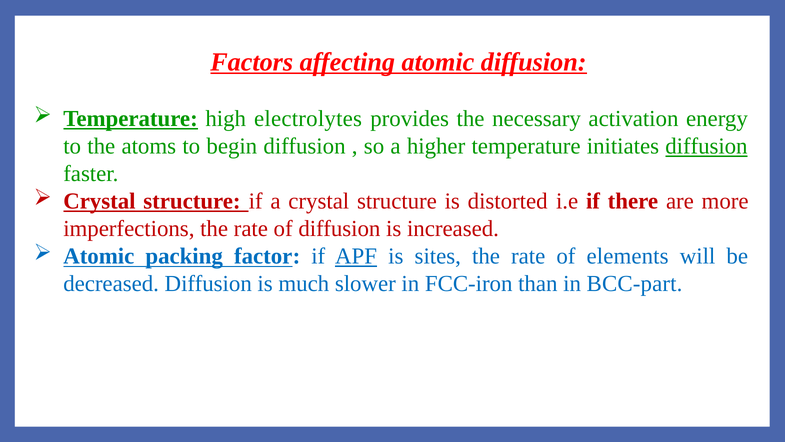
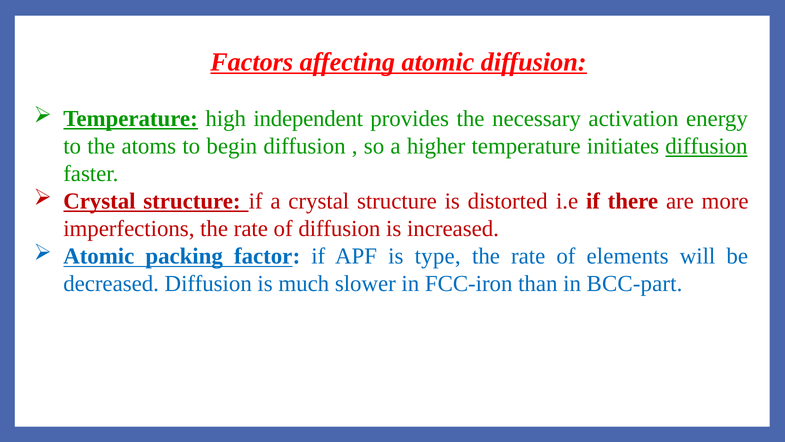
electrolytes: electrolytes -> independent (308, 119)
APF underline: present -> none (356, 256)
sites: sites -> type (438, 256)
